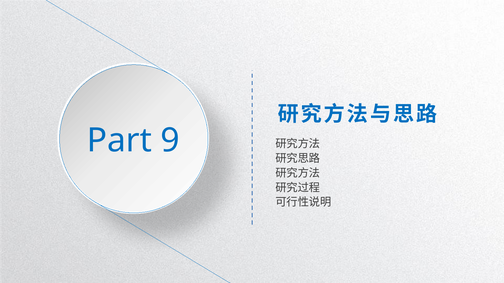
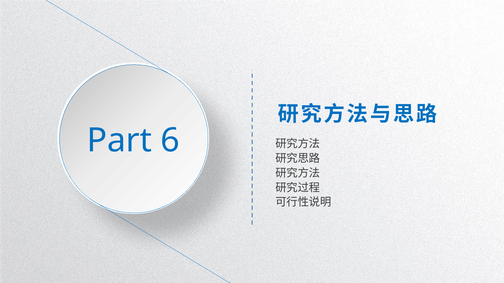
9: 9 -> 6 (170, 141)
